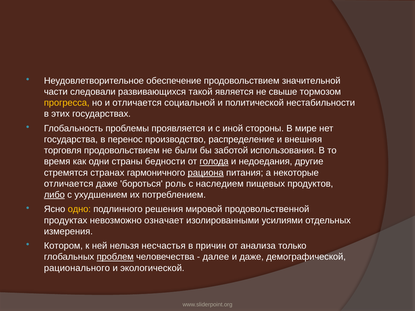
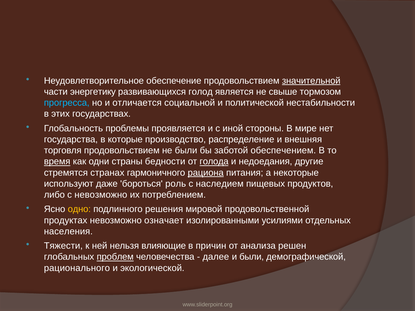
значительной underline: none -> present (311, 81)
следовали: следовали -> энергетику (93, 92)
такой: такой -> голод (201, 92)
прогресса colour: yellow -> light blue (67, 103)
перенос: перенос -> которые (125, 140)
использования: использования -> обеспечением (283, 151)
время underline: none -> present (57, 162)
отличается: отличается -> используют (69, 184)
либо underline: present -> none (54, 195)
с ухудшением: ухудшением -> невозможно (101, 195)
измерения: измерения -> населения (68, 232)
Котором: Котором -> Тяжести (63, 246)
несчастья: несчастья -> влияющие (164, 246)
только: только -> решен (292, 246)
и даже: даже -> были (252, 257)
